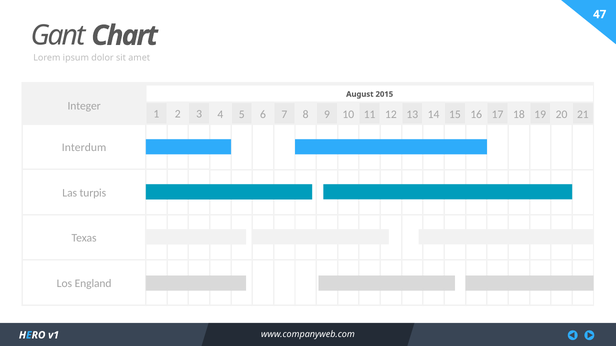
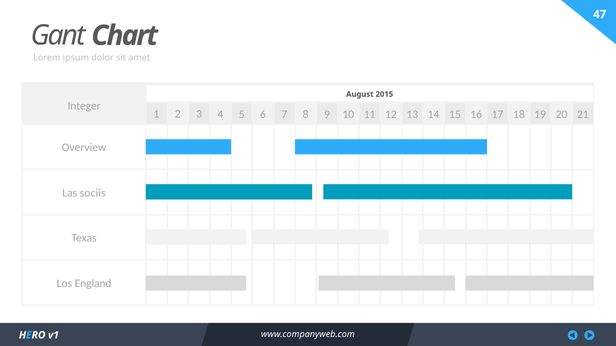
Interdum: Interdum -> Overview (84, 148)
turpis: turpis -> sociis (93, 193)
